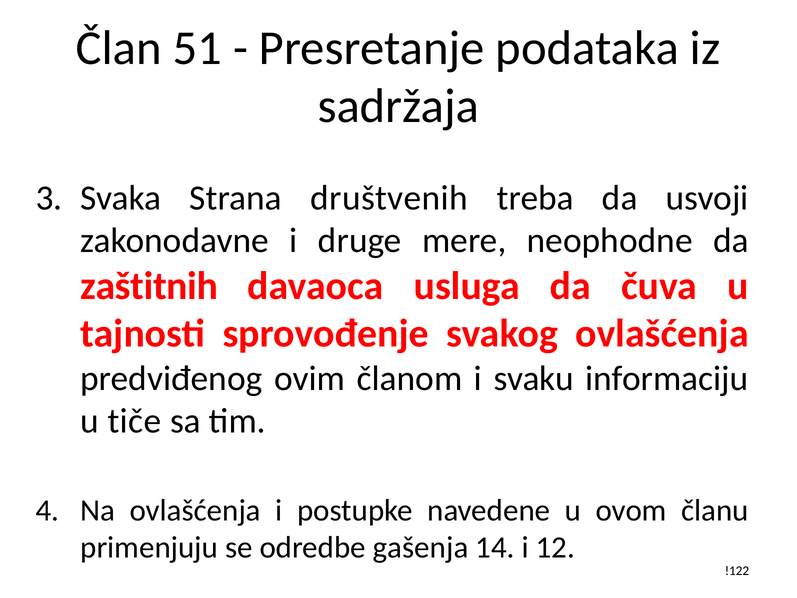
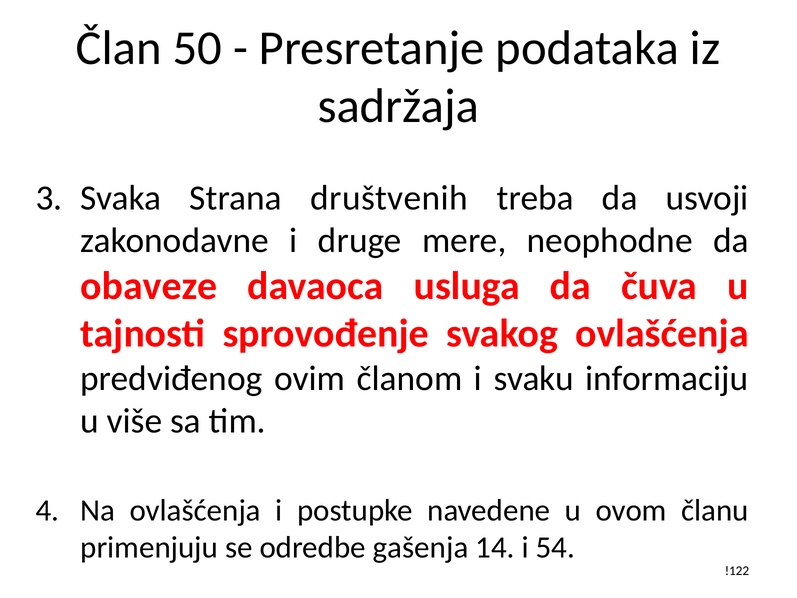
51: 51 -> 50 (197, 48)
zaštitnih: zaštitnih -> obaveze (149, 286)
tiče: tiče -> više (135, 421)
12: 12 -> 54 (555, 547)
